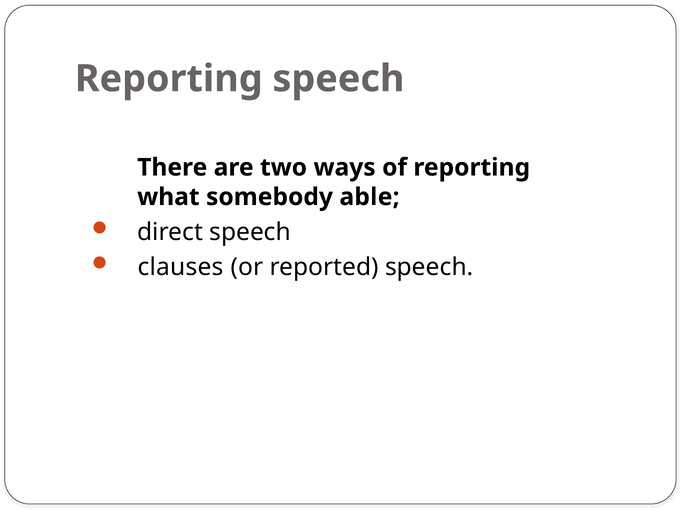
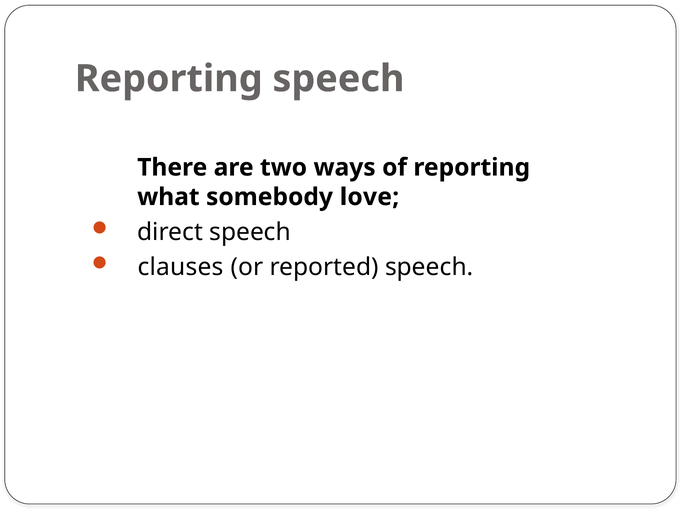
able: able -> love (370, 197)
